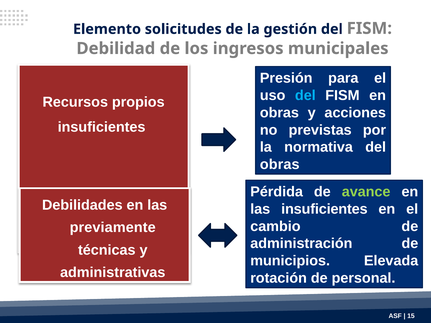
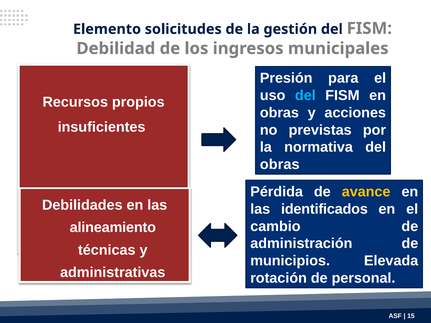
avance colour: light green -> yellow (366, 192)
las insuficientes: insuficientes -> identificados (324, 209)
previamente: previamente -> alineamiento (113, 228)
